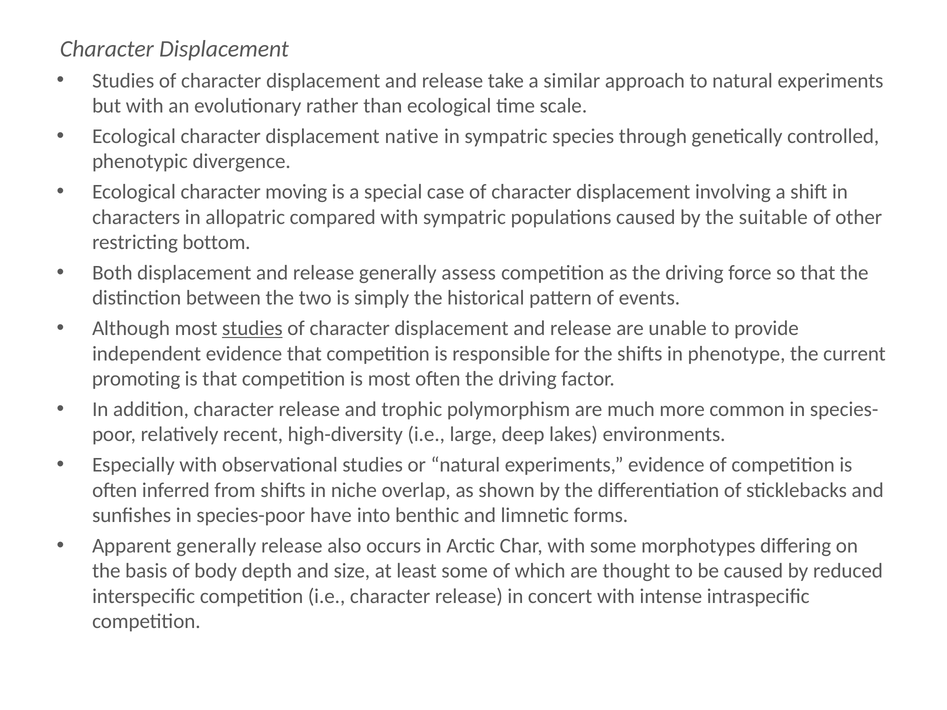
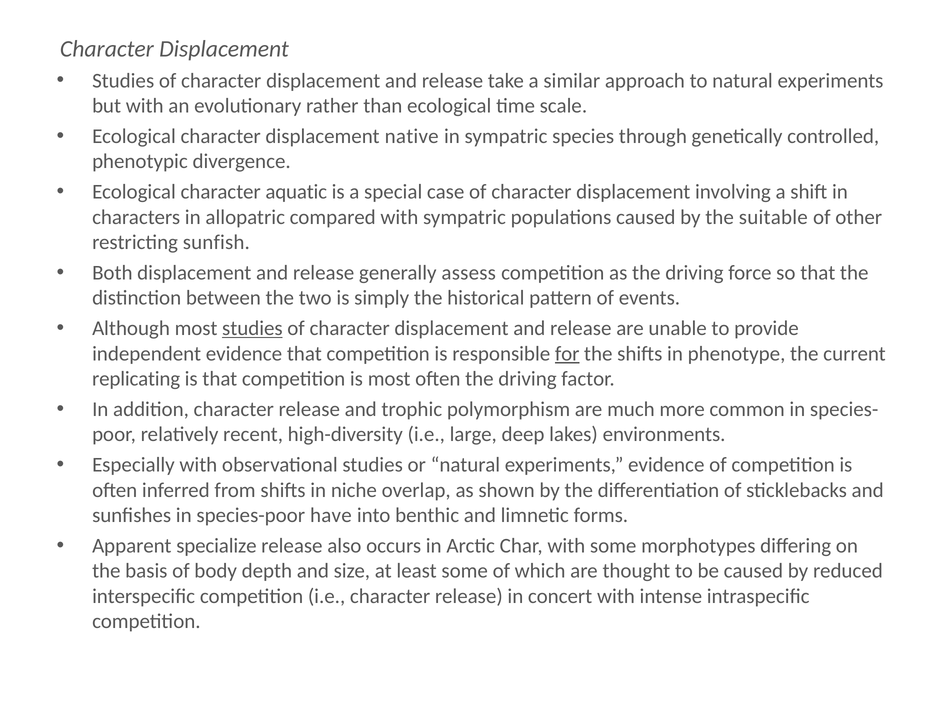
moving: moving -> aquatic (296, 192)
bottom: bottom -> sunfish (216, 242)
for underline: none -> present (567, 354)
promoting: promoting -> replicating (136, 379)
Apparent generally: generally -> specialize (216, 546)
